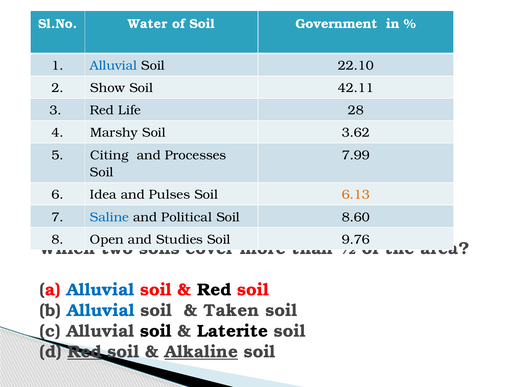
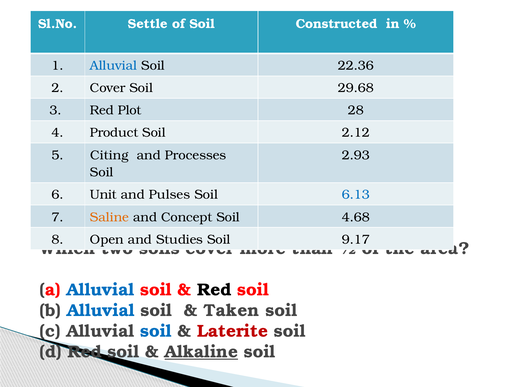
Water: Water -> Settle (148, 24)
Government: Government -> Constructed (337, 24)
22.10: 22.10 -> 22.36 (356, 66)
2 Show: Show -> Cover (108, 88)
42.11: 42.11 -> 29.68 (356, 88)
Life: Life -> Plot (130, 110)
Marshy: Marshy -> Product (114, 133)
3.62: 3.62 -> 2.12 (356, 133)
7.99: 7.99 -> 2.93 (356, 155)
Idea: Idea -> Unit (103, 195)
6.13 colour: orange -> blue (356, 195)
Saline colour: blue -> orange (109, 217)
Political: Political -> Concept (187, 217)
8.60: 8.60 -> 4.68 (356, 217)
9.76: 9.76 -> 9.17 (356, 239)
soil colour: black -> blue (156, 331)
Laterite colour: black -> red (233, 331)
Red underline: present -> none (85, 352)
